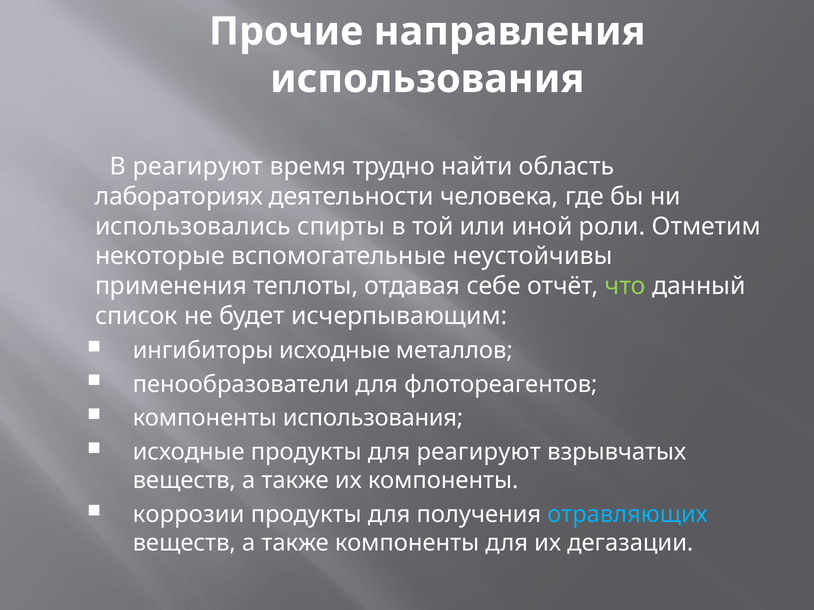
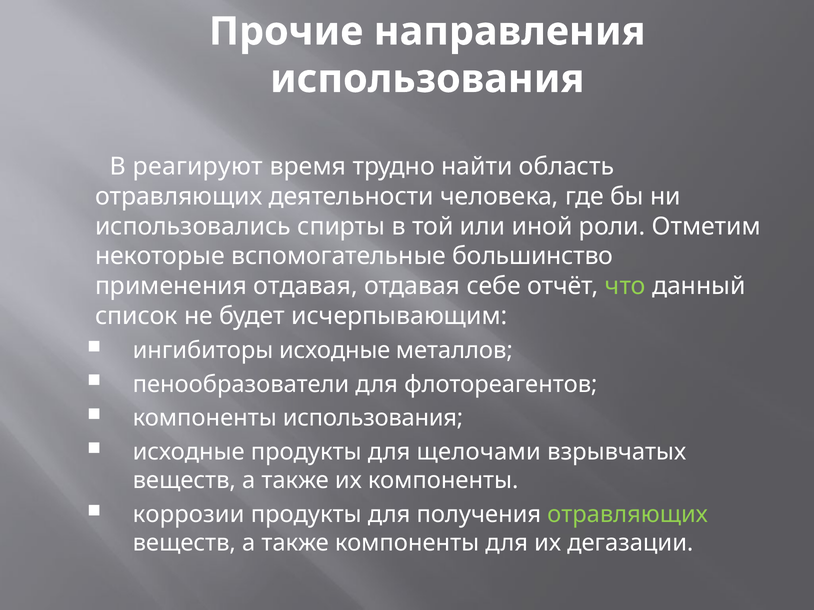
лабораториях: лабораториях -> отравляющих (179, 197)
неустойчивы: неустойчивы -> большинство (533, 256)
применения теплоты: теплоты -> отдавая (306, 286)
для реагируют: реагируют -> щелочами (479, 452)
отравляющих colour: light blue -> light green (628, 515)
